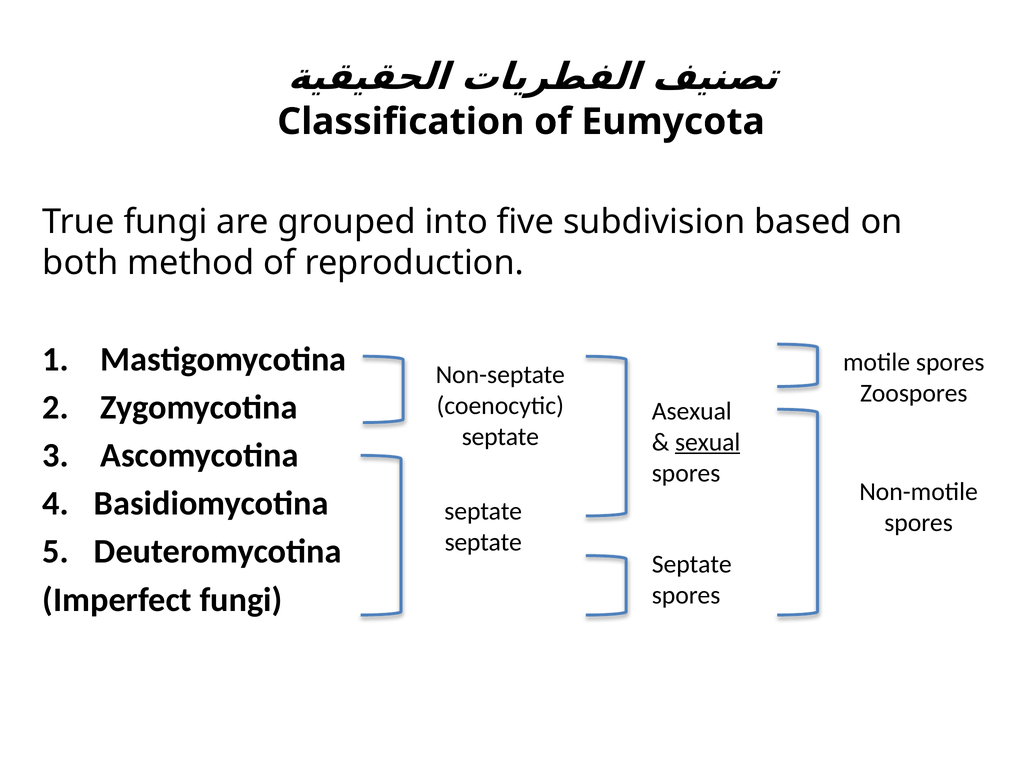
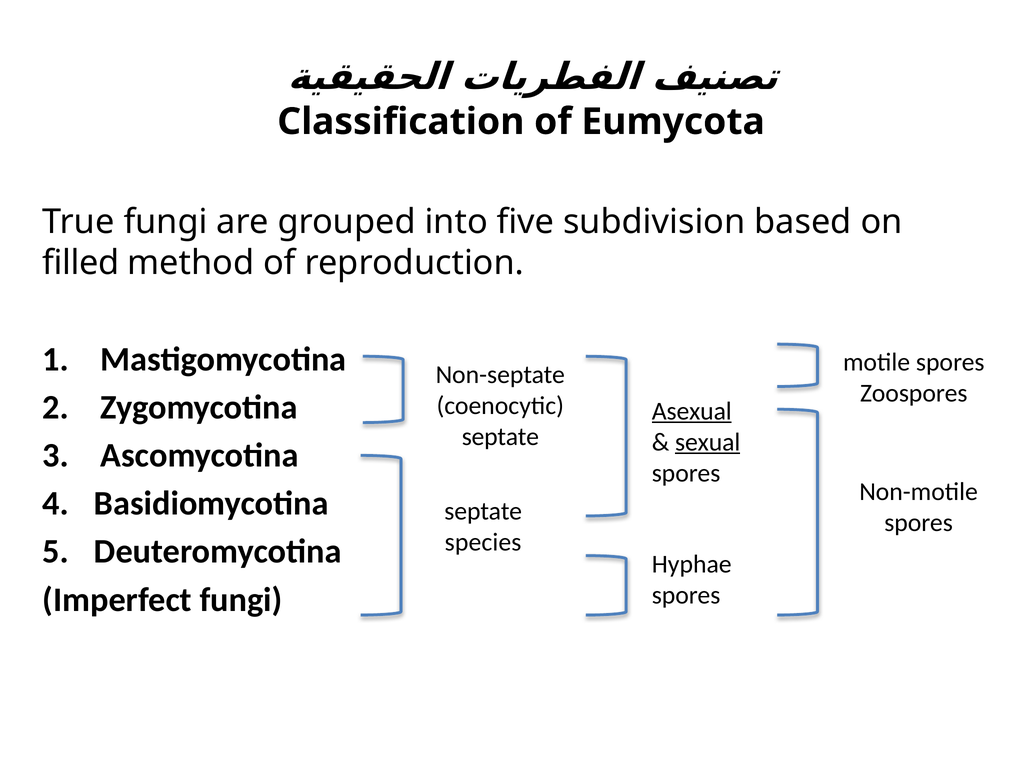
both: both -> filled (81, 263)
Asexual underline: none -> present (692, 411)
septate: septate -> species (483, 542)
Septate: Septate -> Hyphae (692, 564)
